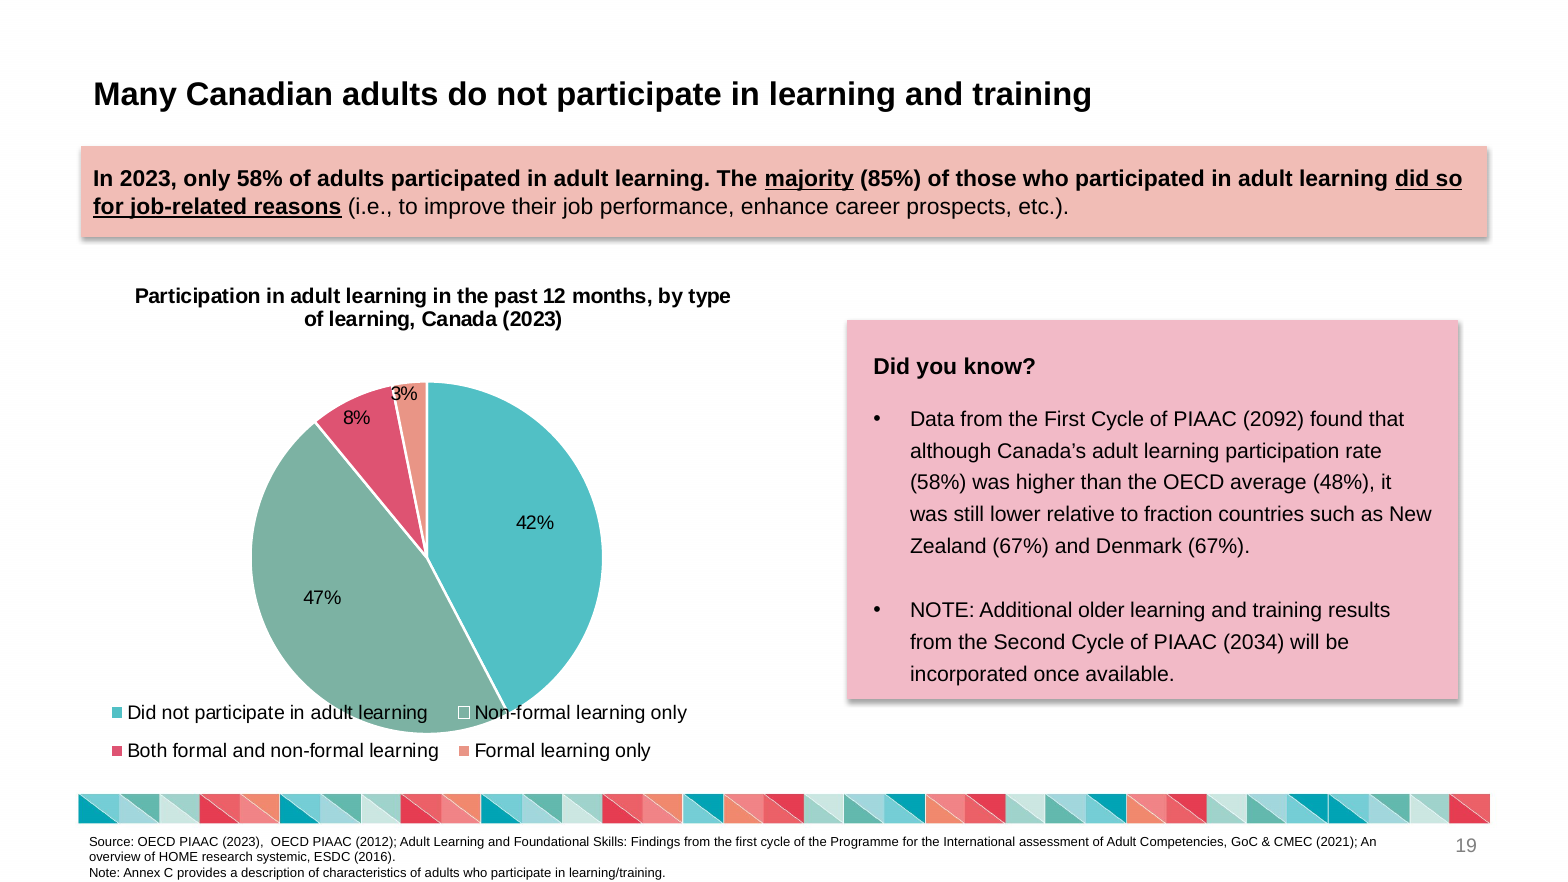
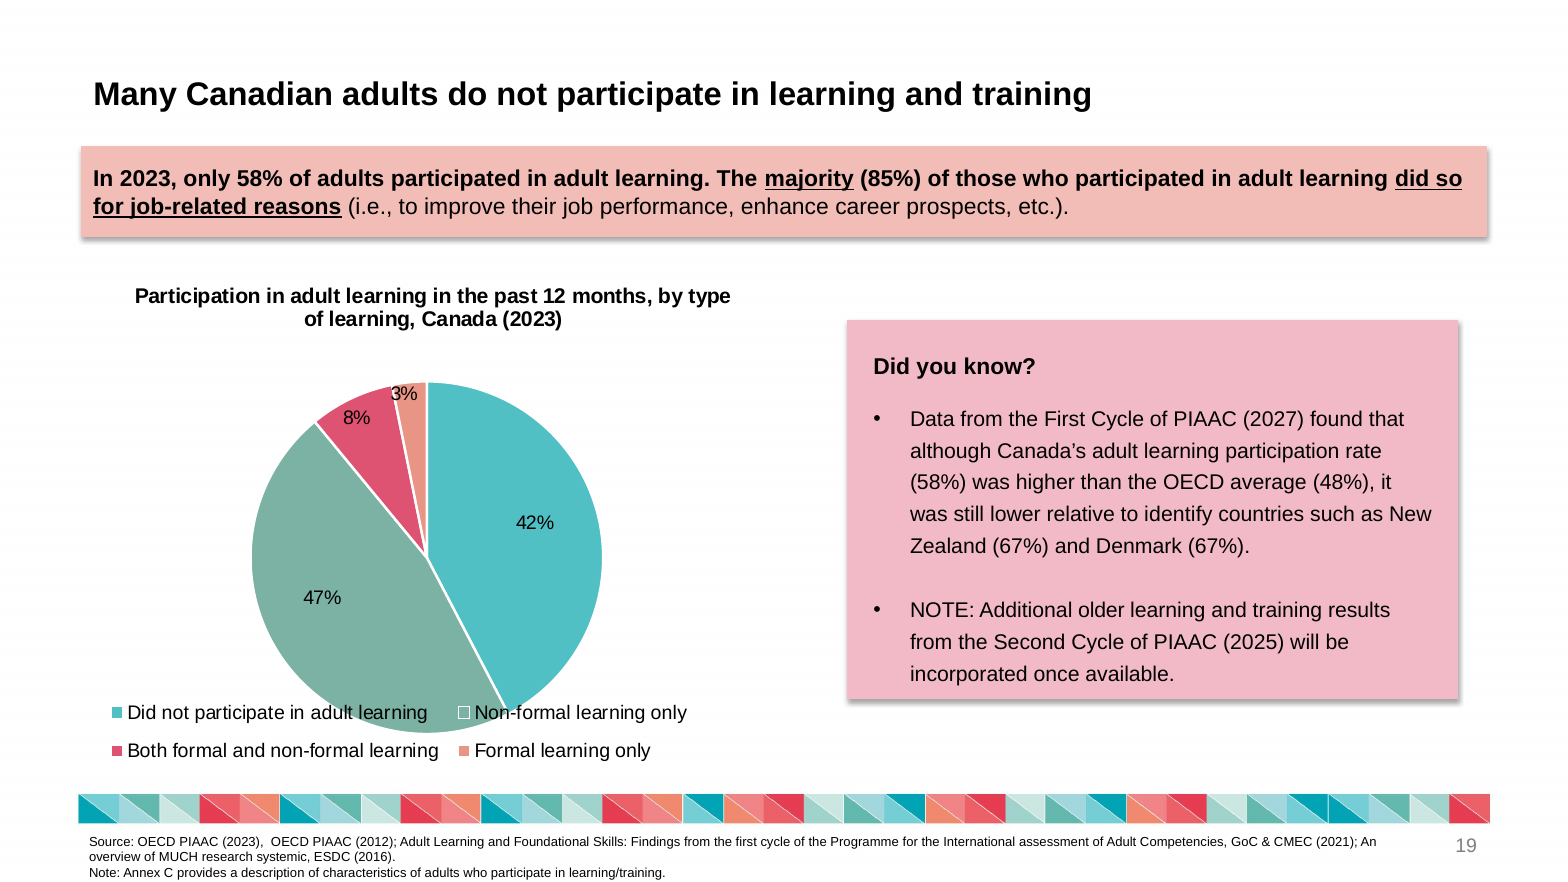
2092: 2092 -> 2027 (1274, 419)
fraction: fraction -> identify (1178, 515)
2034: 2034 -> 2025 (1254, 642)
HOME: HOME -> MUCH (179, 857)
